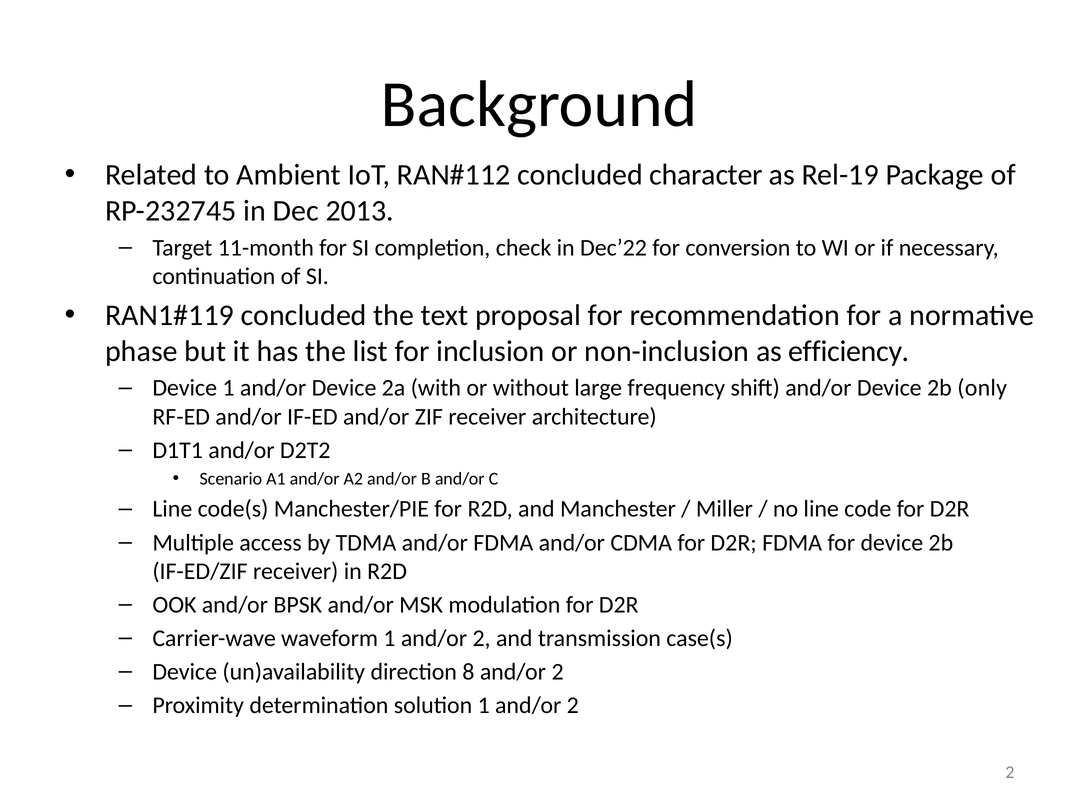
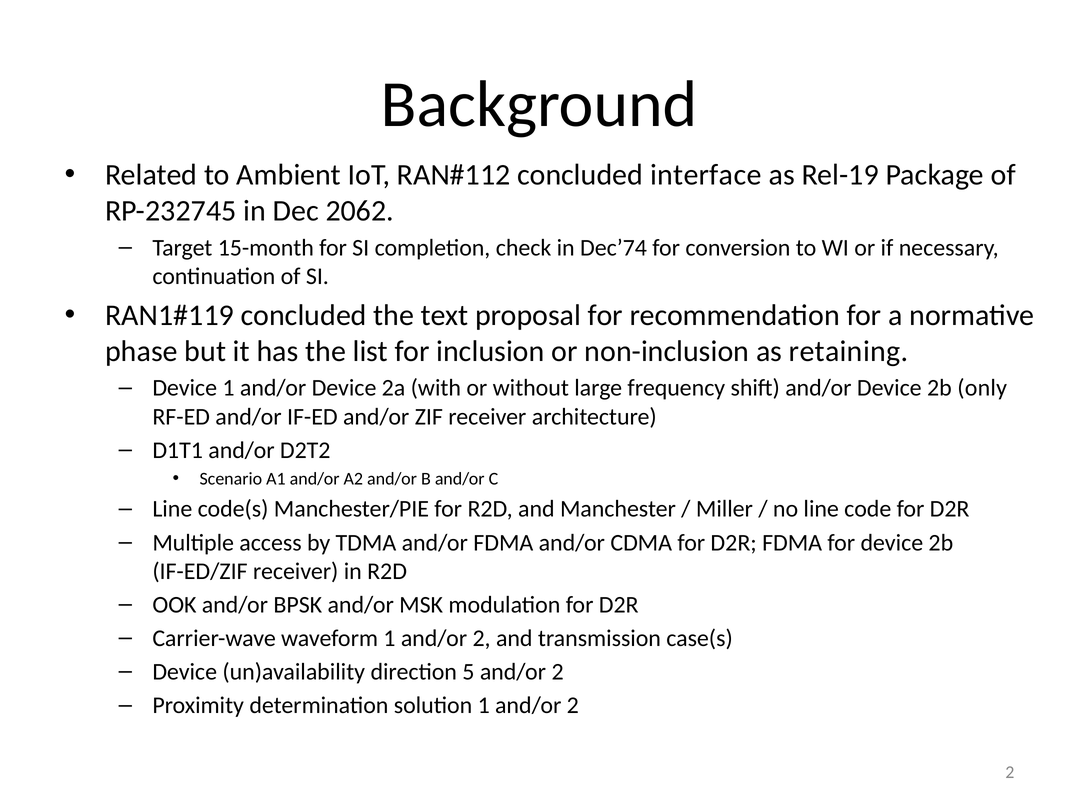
character: character -> interface (706, 175)
2013: 2013 -> 2062 (360, 211)
11-month: 11-month -> 15-month (266, 248)
Dec’22: Dec’22 -> Dec’74 (614, 248)
efficiency: efficiency -> retaining (849, 351)
8: 8 -> 5 (468, 672)
